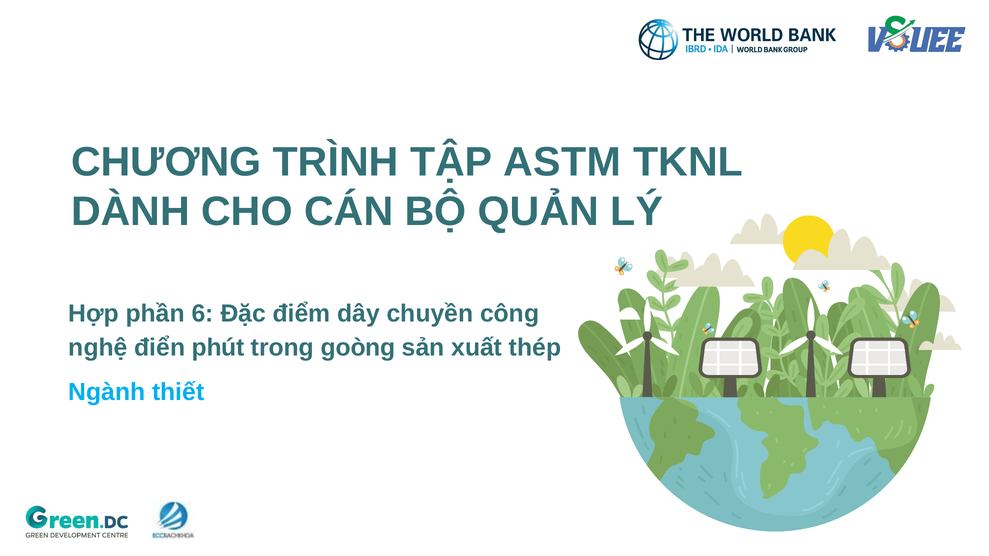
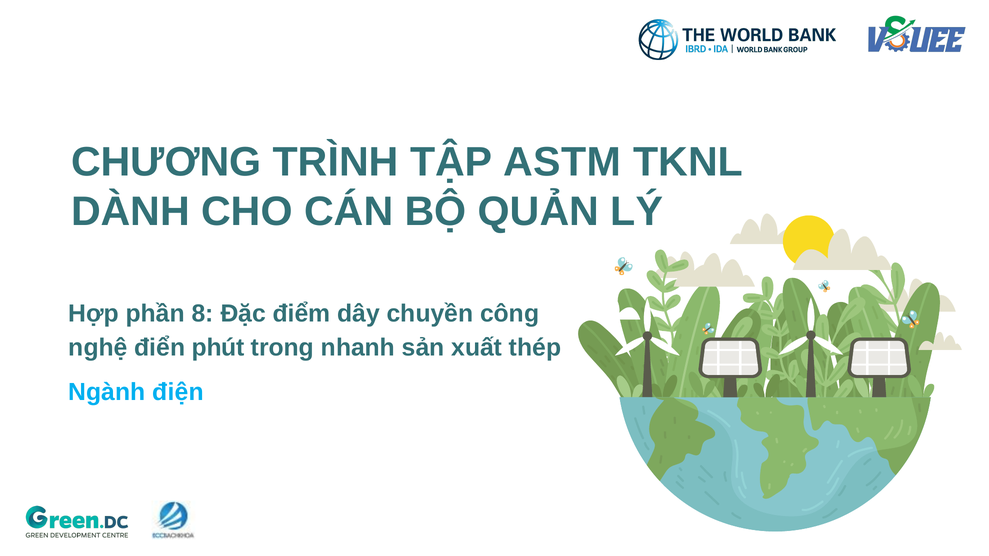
6: 6 -> 8 (203, 314)
goòng: goòng -> nhanh (358, 348)
thiết: thiết -> điện (178, 392)
